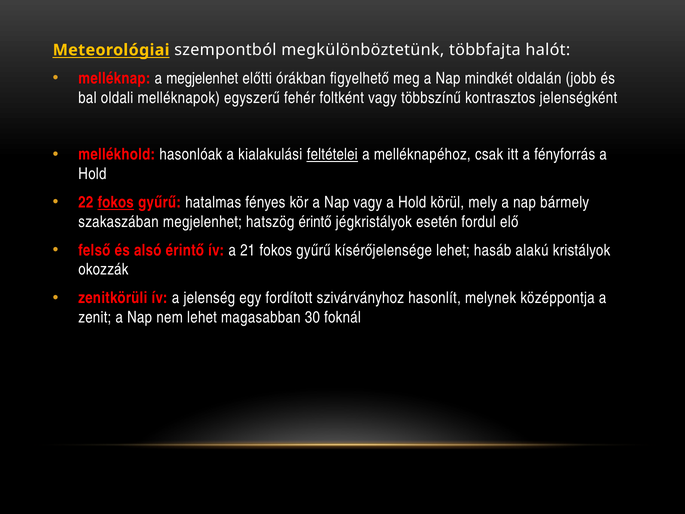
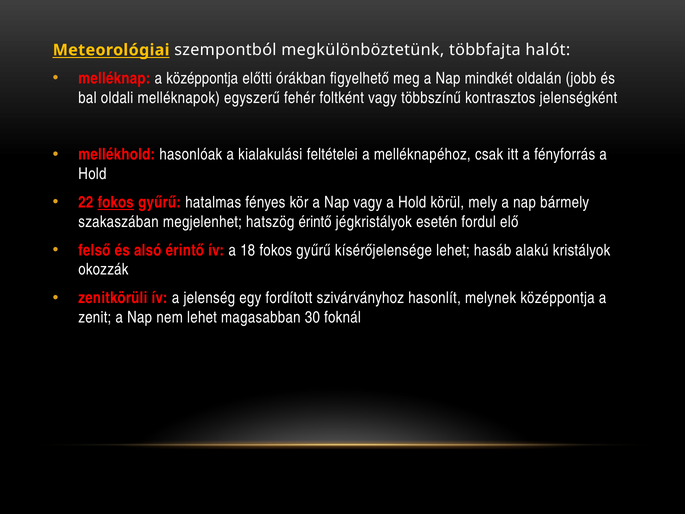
a megjelenhet: megjelenhet -> középpontja (202, 78)
feltételei underline: present -> none (332, 155)
21: 21 -> 18 (248, 250)
